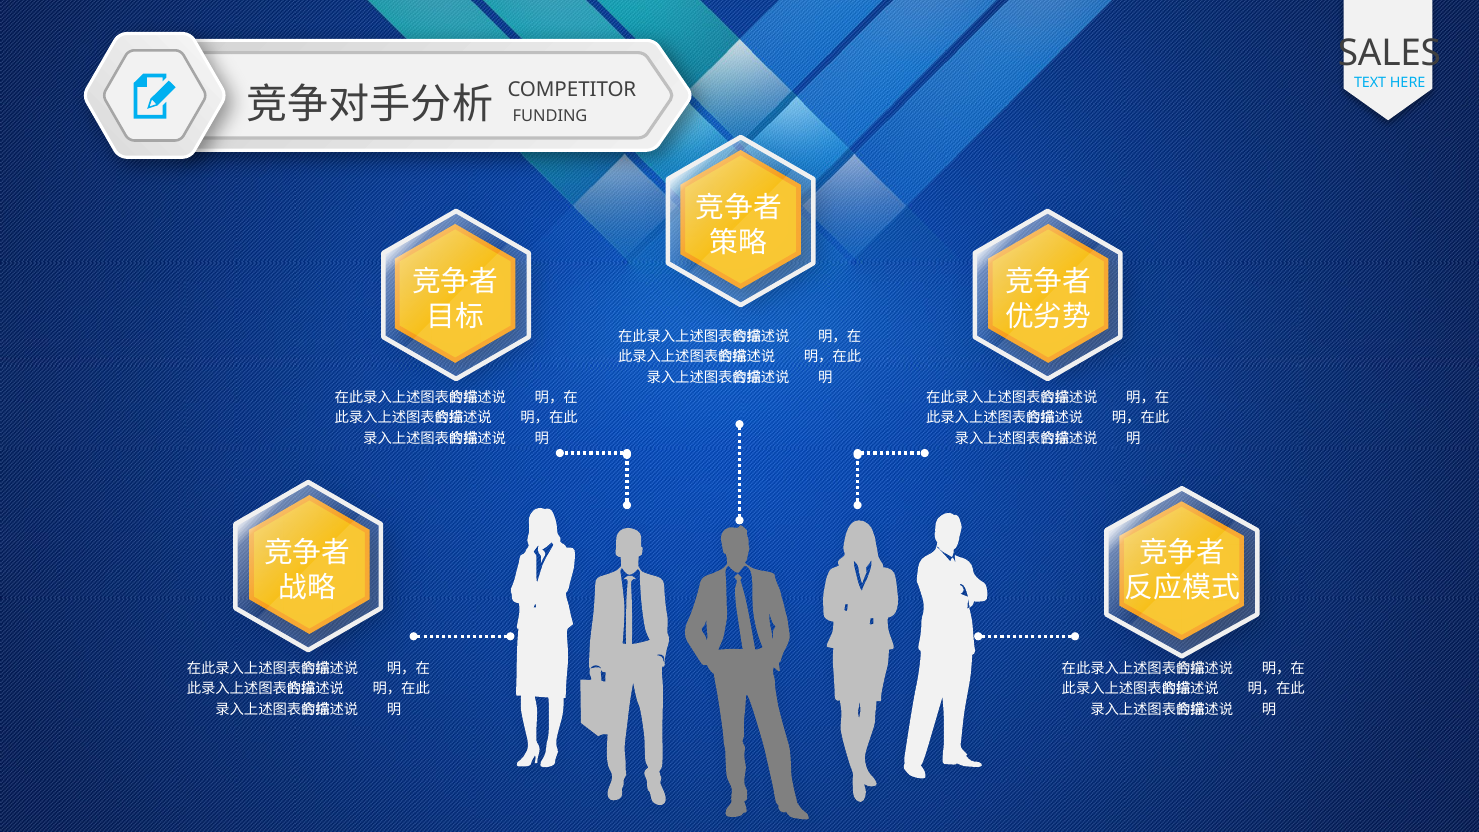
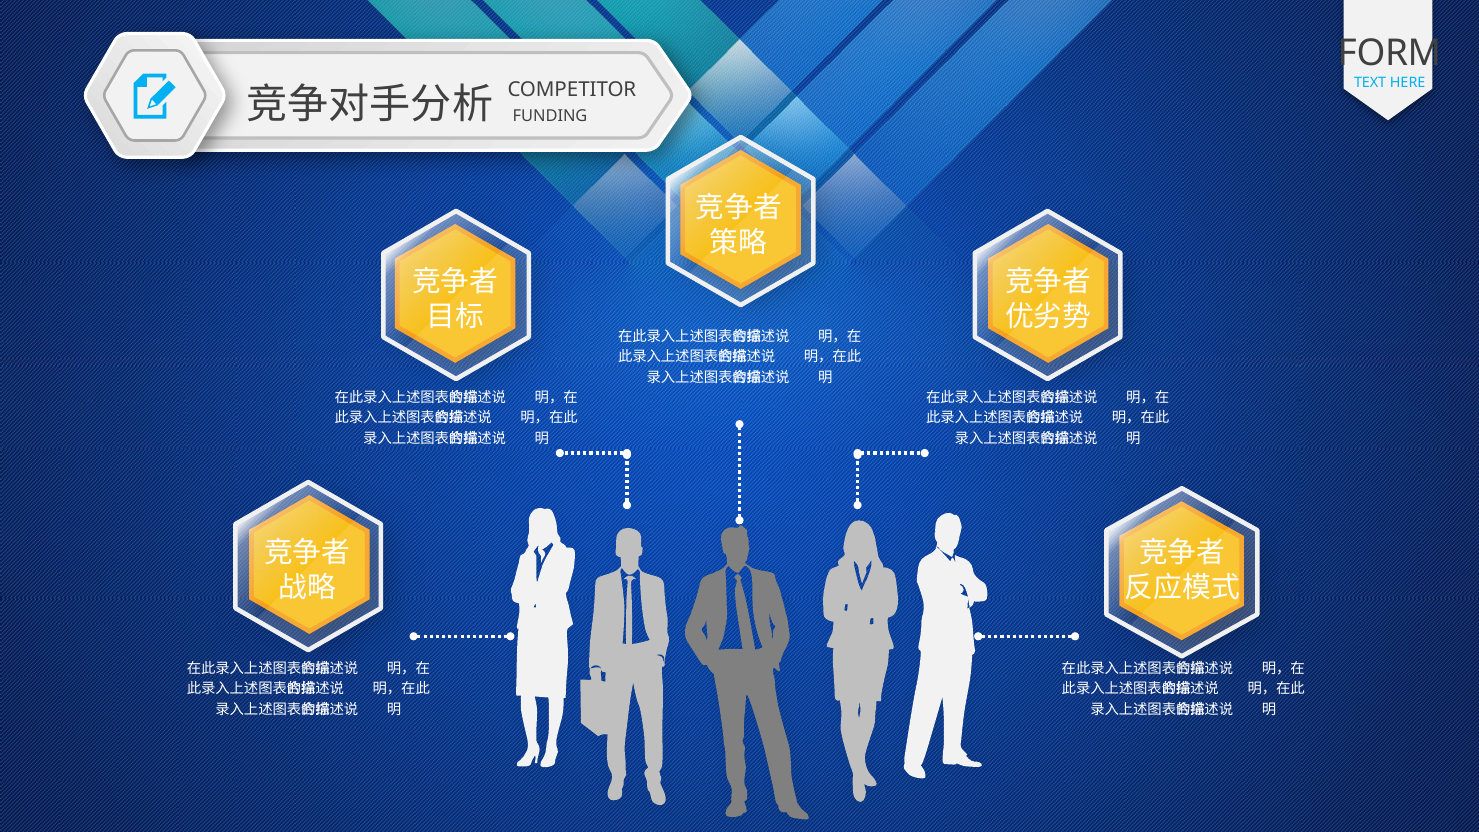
SALES: SALES -> FORM (1389, 54)
